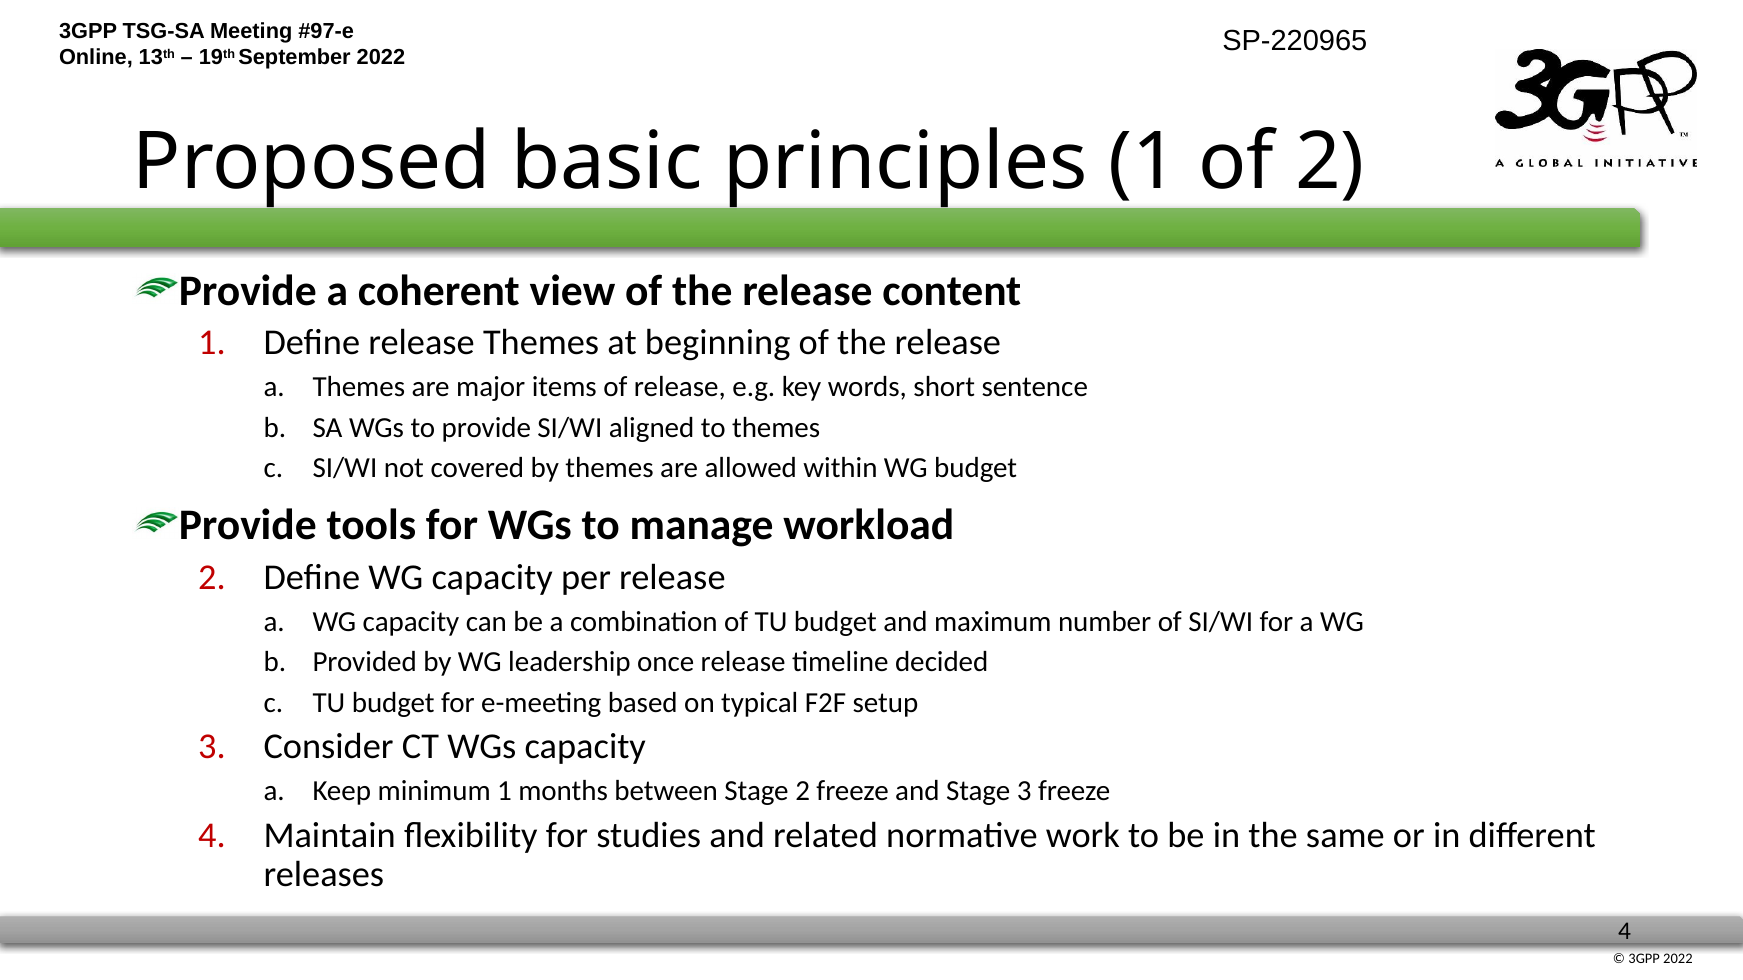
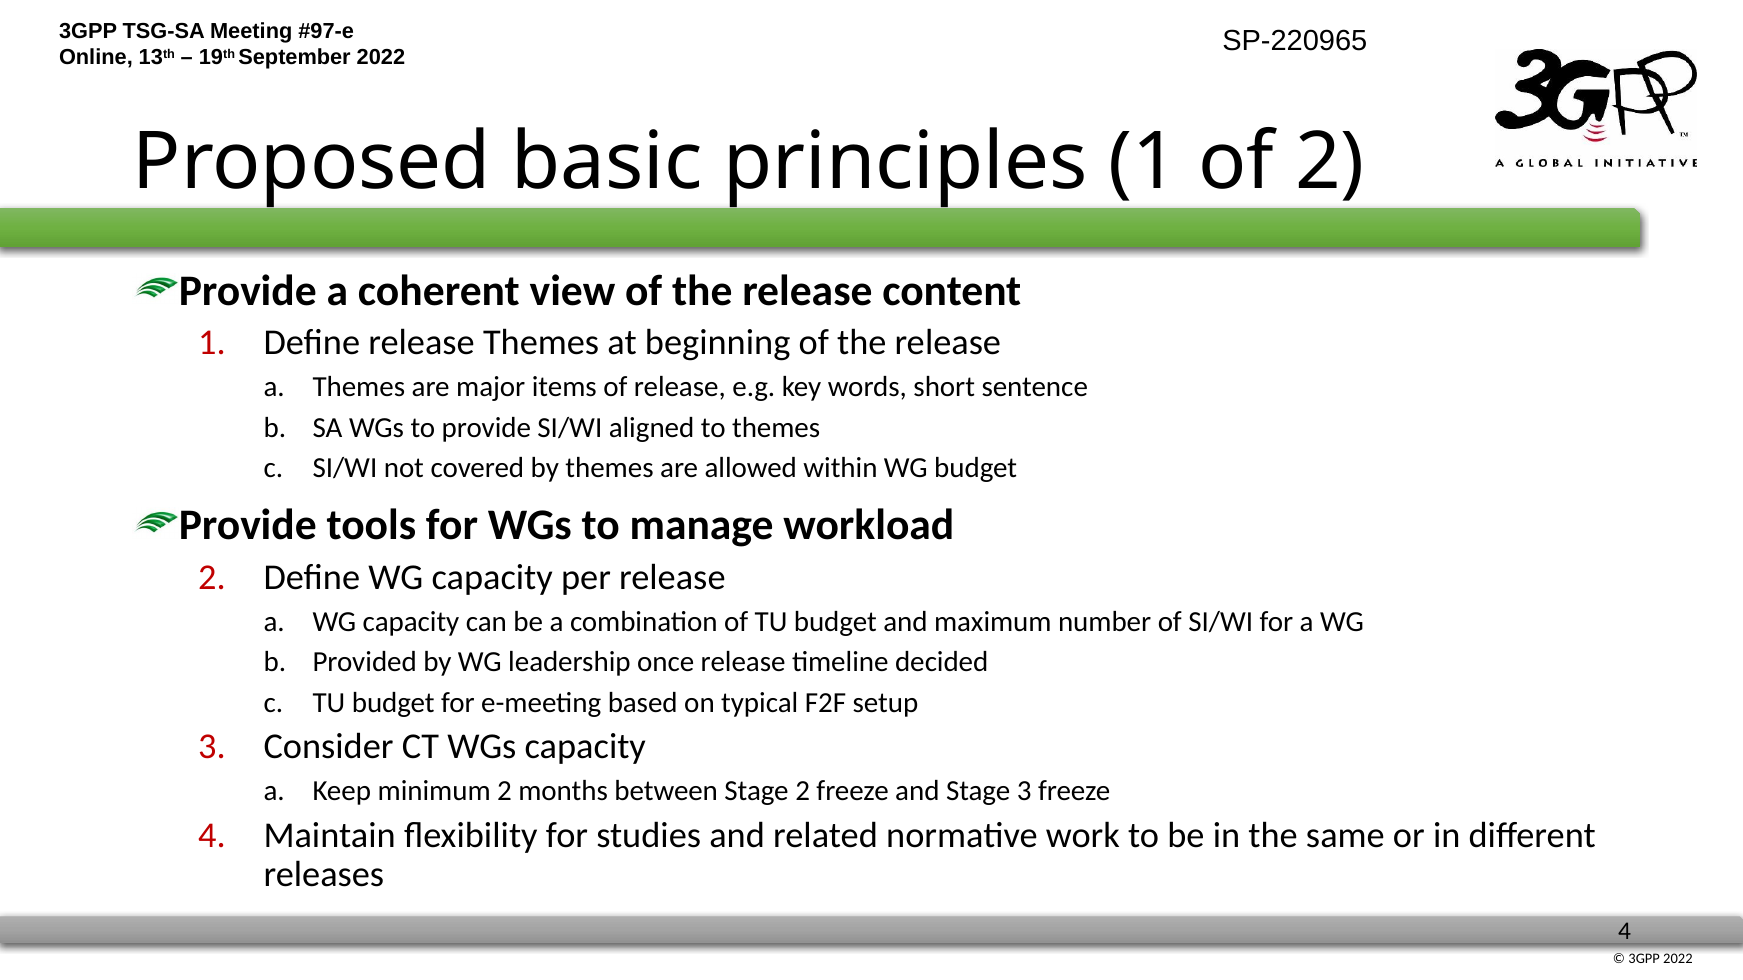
minimum 1: 1 -> 2 (504, 792)
